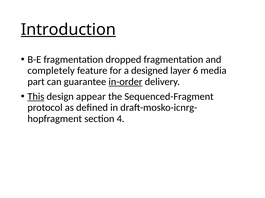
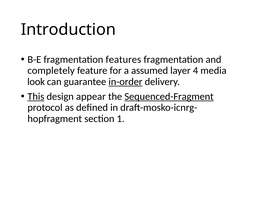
Introduction underline: present -> none (68, 30)
dropped: dropped -> features (123, 60)
designed: designed -> assumed (150, 71)
6: 6 -> 4 (196, 71)
part: part -> look (36, 82)
Sequenced-Fragment underline: none -> present (169, 97)
4: 4 -> 1 (121, 119)
